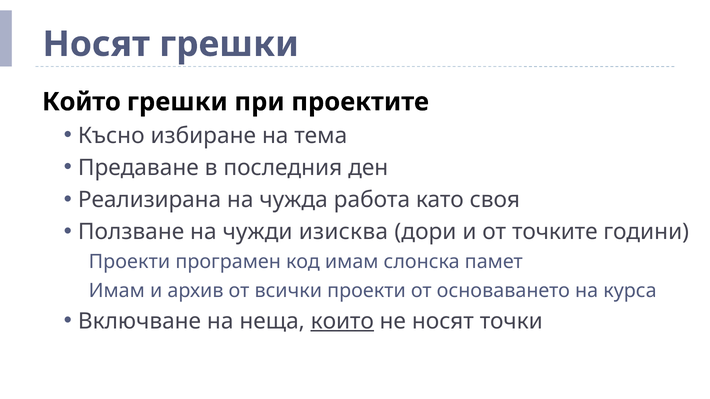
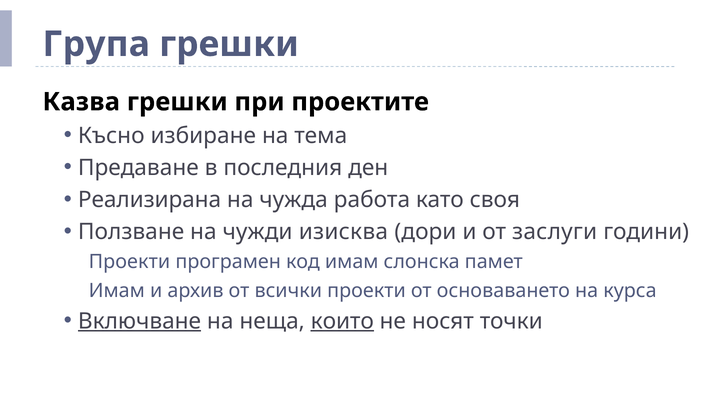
Носят: Носят -> Група (96, 44)
Който: Който -> Казва (81, 102)
точките: точките -> заслуги (555, 232)
Включване underline: none -> present (140, 321)
